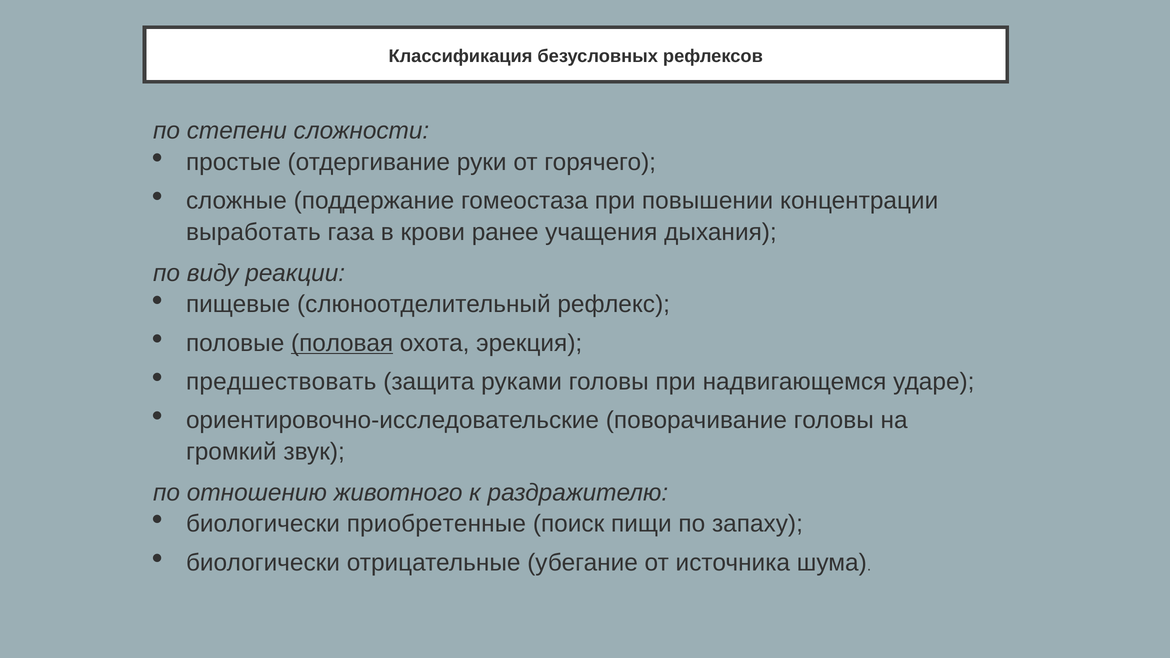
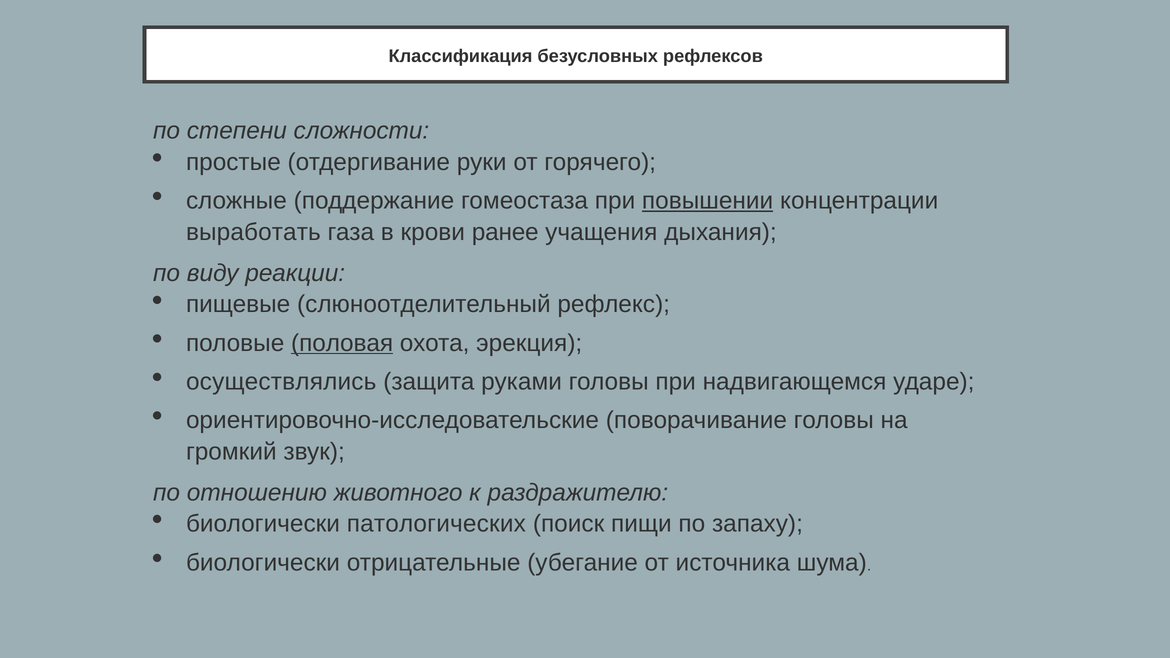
повышении underline: none -> present (708, 201)
предшествовать: предшествовать -> осуществлялись (281, 382)
приобретенные: приобретенные -> патологических (436, 524)
